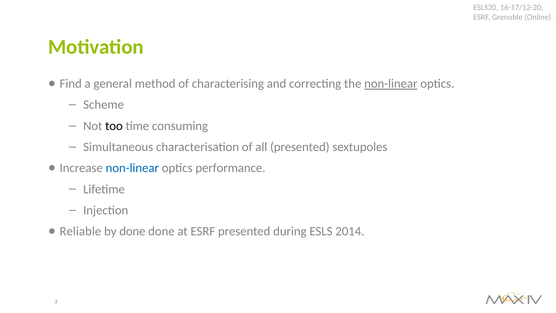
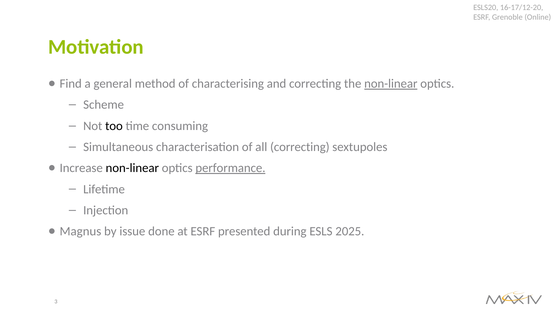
all presented: presented -> correcting (300, 147)
non-linear colour: blue -> black (132, 168)
performance underline: none -> present (230, 168)
Reliable: Reliable -> Magnus (80, 231)
by done: done -> issue (132, 231)
2014: 2014 -> 2025 (350, 231)
